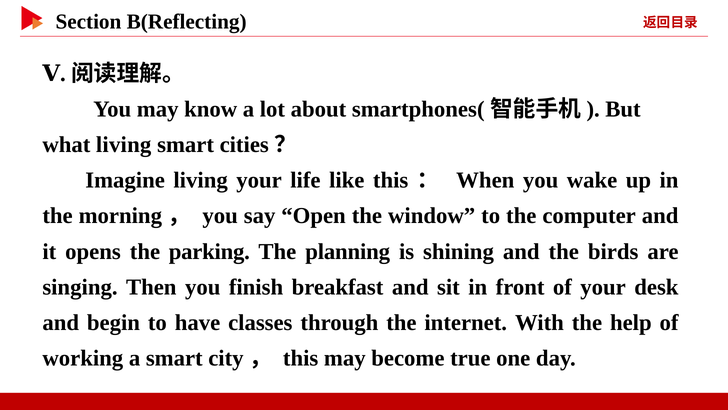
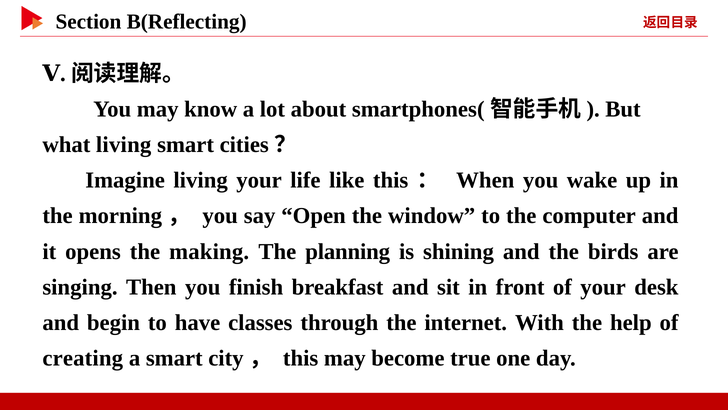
parking: parking -> making (209, 251)
working: working -> creating (83, 358)
